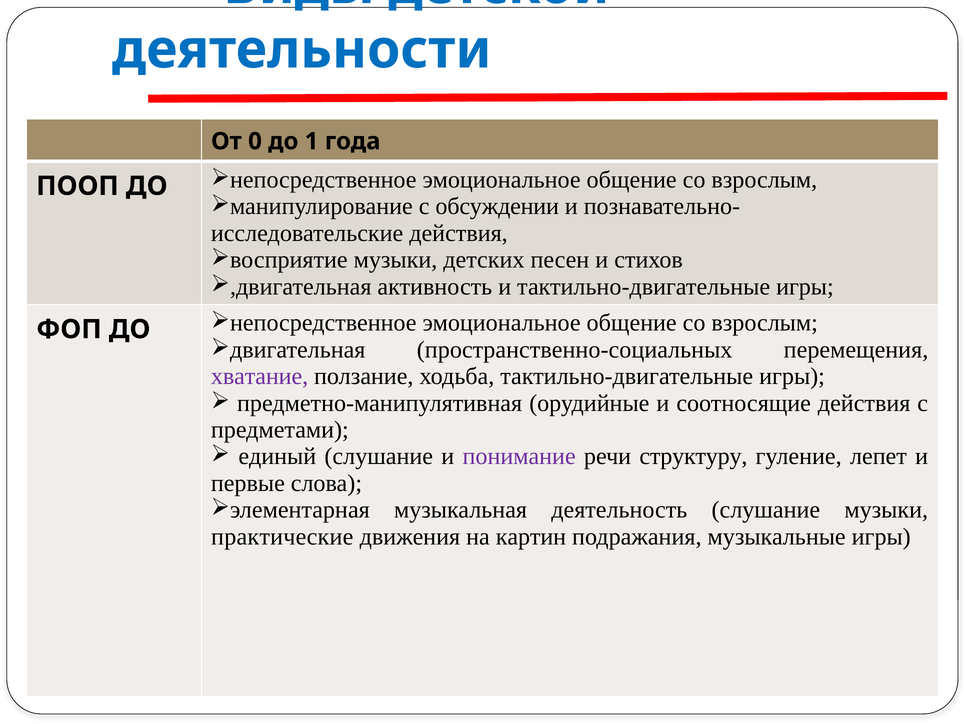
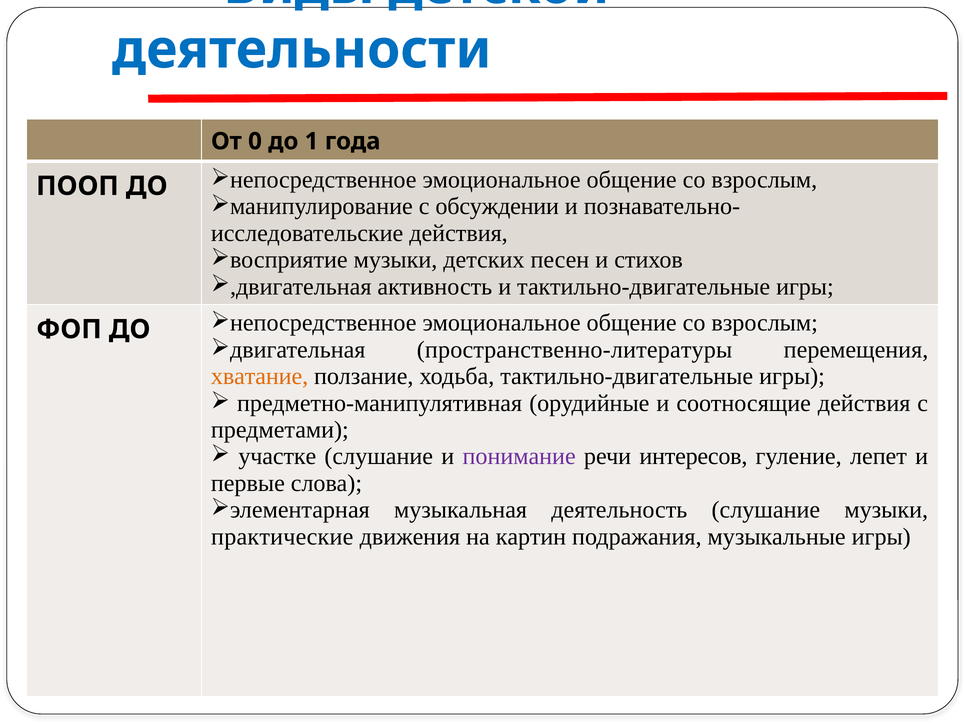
пространственно-социальных: пространственно-социальных -> пространственно-литературы (575, 350)
хватание colour: purple -> orange (260, 376)
единый: единый -> участке (277, 456)
структуру: структуру -> интересов (693, 456)
